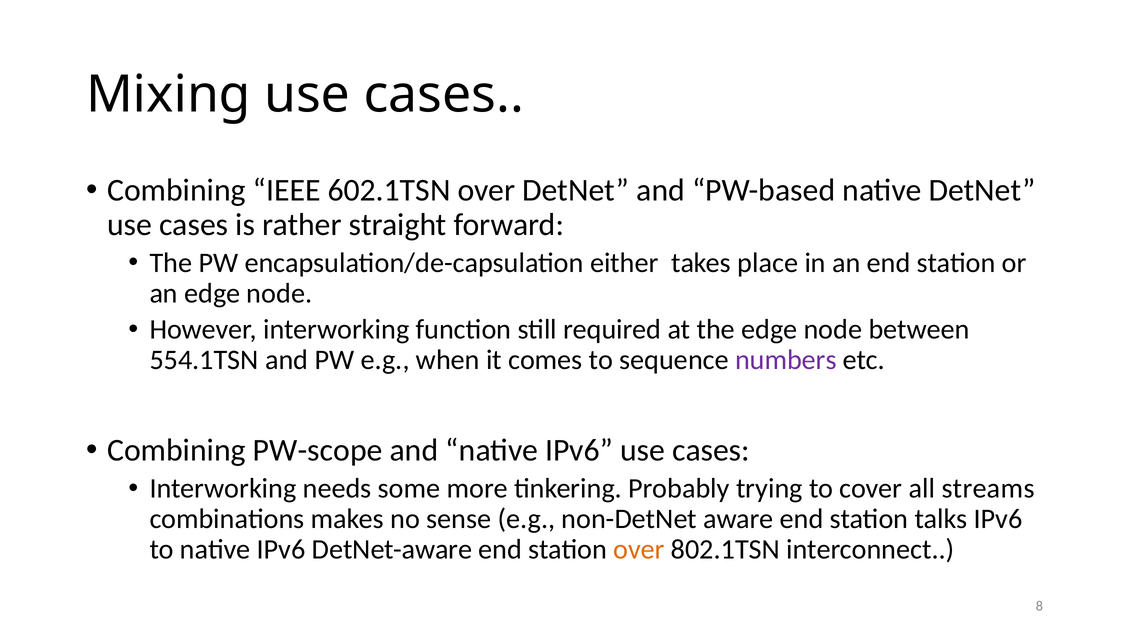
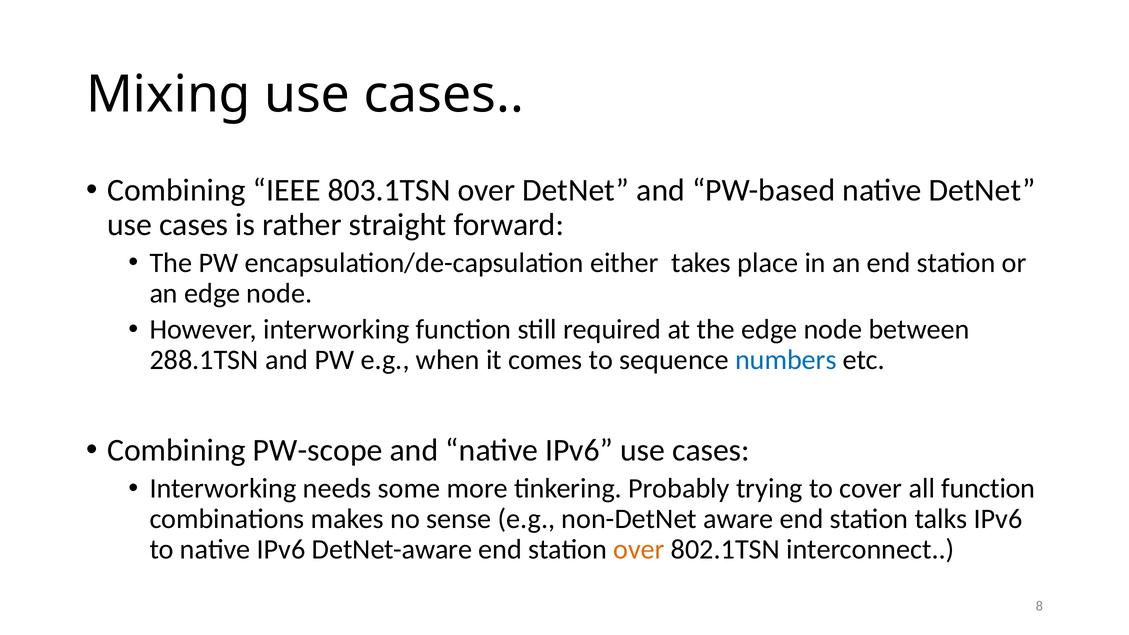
602.1TSN: 602.1TSN -> 803.1TSN (389, 190)
554.1TSN: 554.1TSN -> 288.1TSN (204, 360)
numbers colour: purple -> blue (786, 360)
all streams: streams -> function (988, 489)
